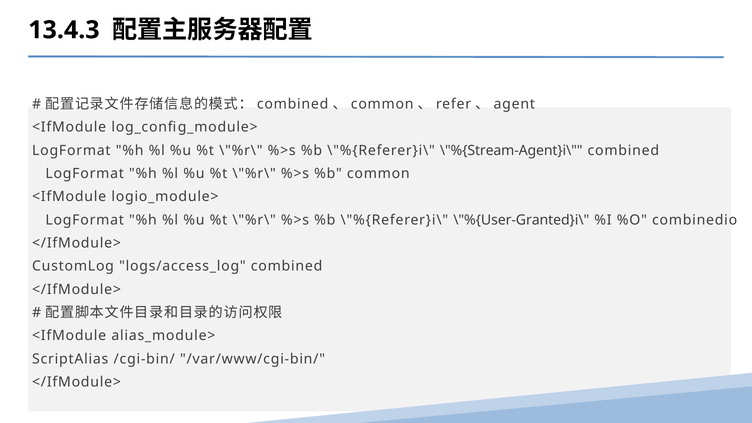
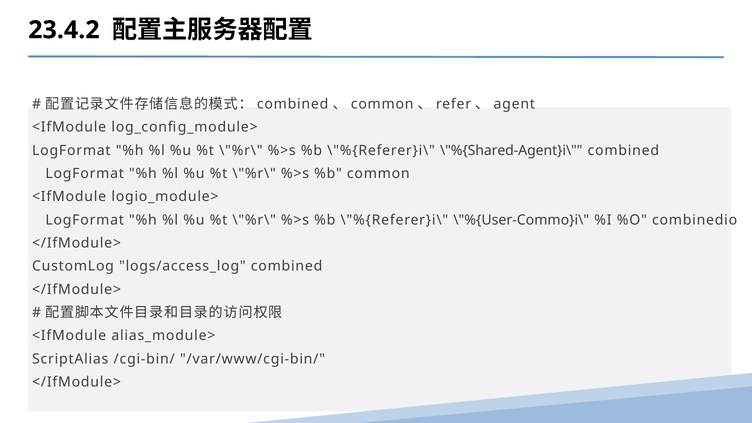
13.4.3: 13.4.3 -> 23.4.2 (64, 30)
\"%{Stream-Agent}i\: \"%{Stream-Agent}i\ -> \"%{Shared-Agent}i\ (511, 150)
\"%{User-Granted}i\: \"%{User-Granted}i\ -> \"%{User-Commo}i\ (521, 220)
